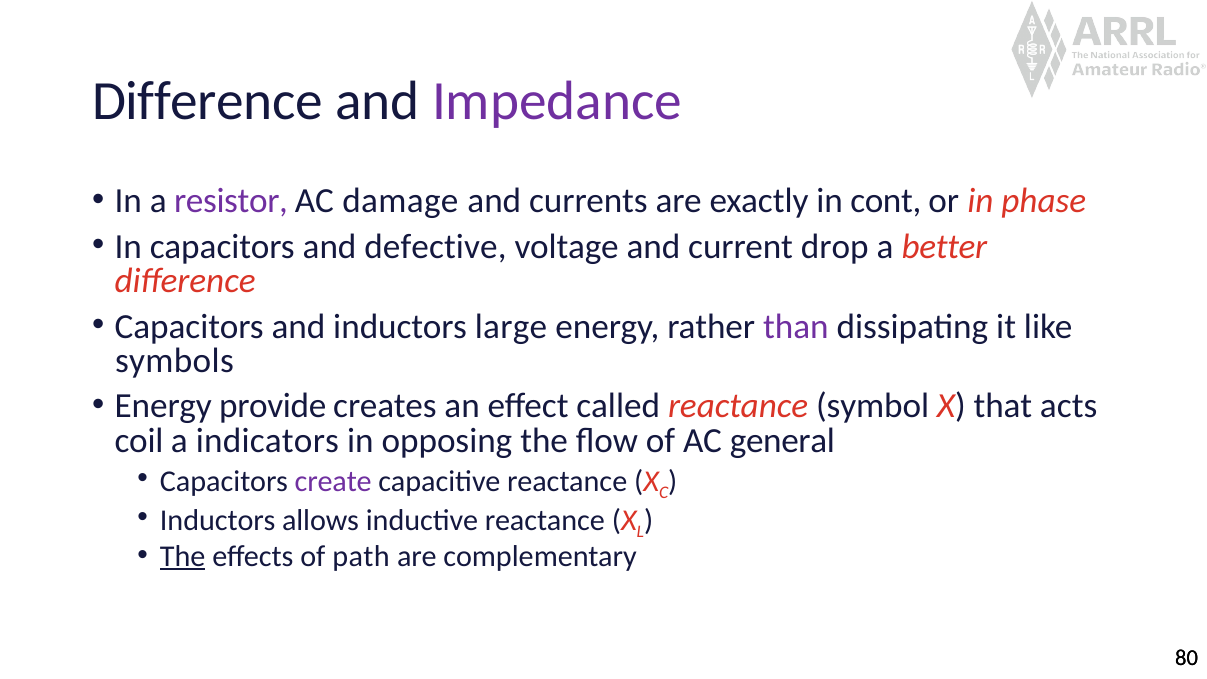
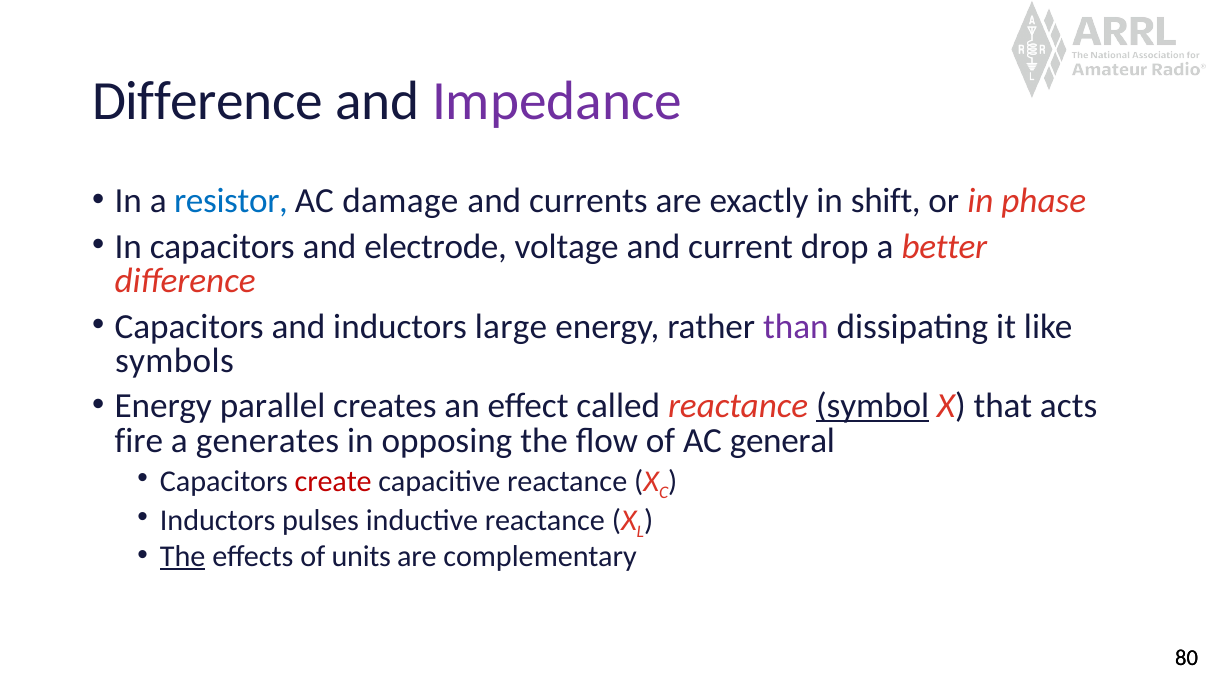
resistor colour: purple -> blue (231, 201)
cont: cont -> shift (886, 201)
defective: defective -> electrode (436, 247)
provide: provide -> parallel (273, 406)
symbol underline: none -> present (873, 406)
coil: coil -> fire (139, 440)
indicators: indicators -> generates (267, 440)
create colour: purple -> red (333, 481)
allows: allows -> pulses (321, 520)
path: path -> units (361, 556)
